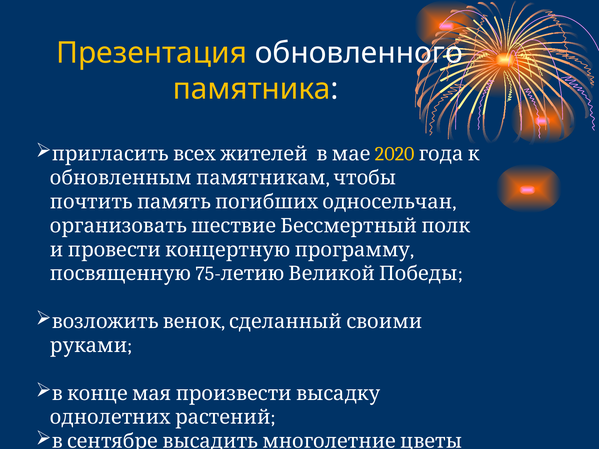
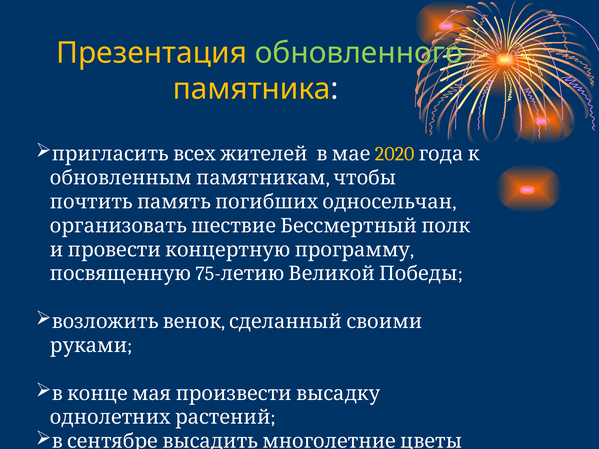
обновленного colour: white -> light green (359, 53)
